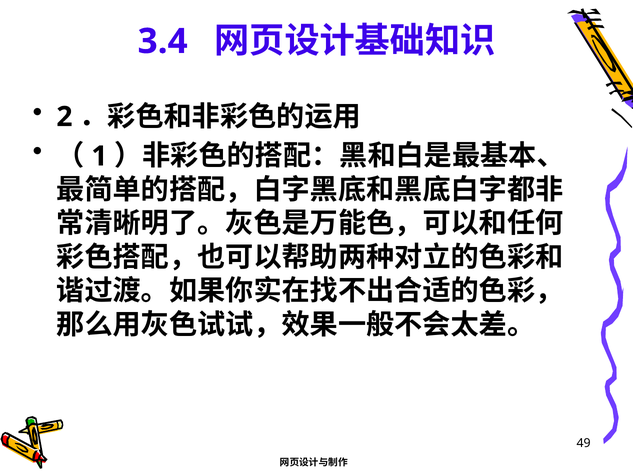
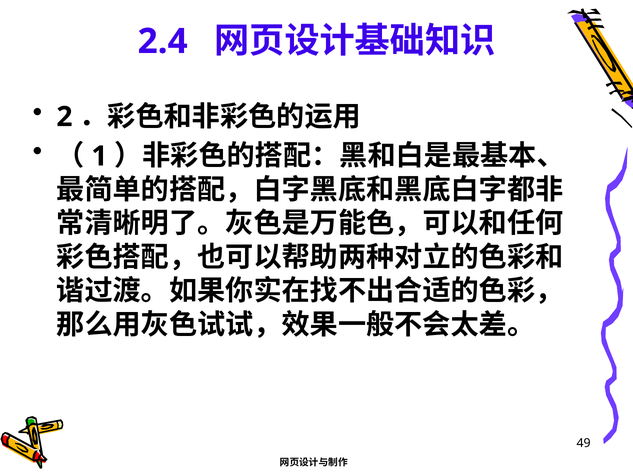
3.4: 3.4 -> 2.4 (163, 41)
